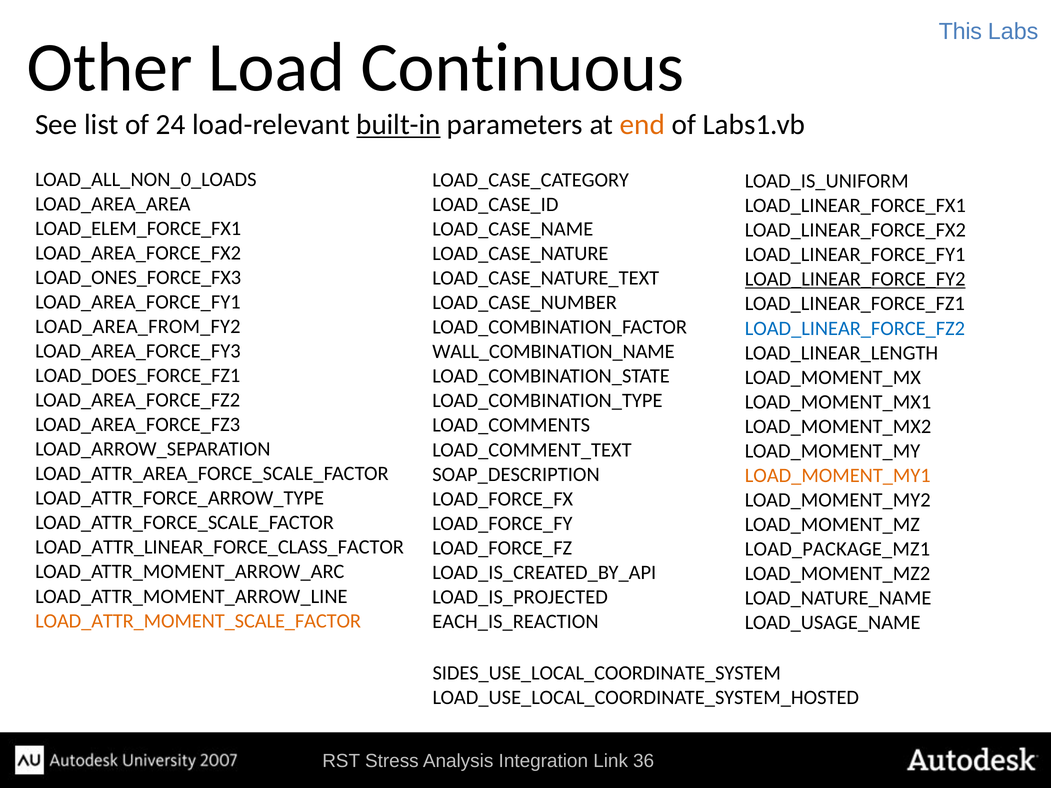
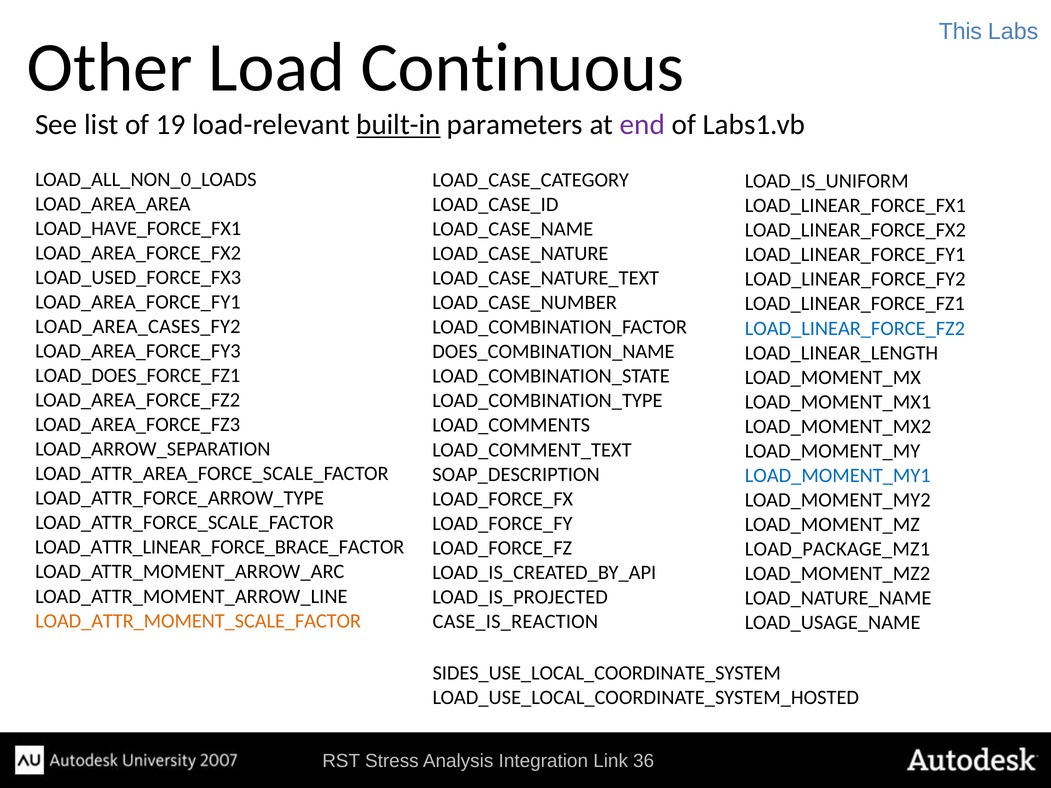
24: 24 -> 19 (171, 125)
end colour: orange -> purple (642, 125)
LOAD_ELEM_FORCE_FX1: LOAD_ELEM_FORCE_FX1 -> LOAD_HAVE_FORCE_FX1 (138, 228)
LOAD_ONES_FORCE_FX3: LOAD_ONES_FORCE_FX3 -> LOAD_USED_FORCE_FX3 (138, 277)
LOAD_LINEAR_FORCE_FY2 underline: present -> none (855, 279)
LOAD_AREA_FROM_FY2: LOAD_AREA_FROM_FY2 -> LOAD_AREA_CASES_FY2 (138, 327)
WALL_COMBINATION_NAME: WALL_COMBINATION_NAME -> DOES_COMBINATION_NAME (553, 352)
LOAD_MOMENT_MY1 colour: orange -> blue (838, 476)
LOAD_ATTR_LINEAR_FORCE_CLASS_FACTOR: LOAD_ATTR_LINEAR_FORCE_CLASS_FACTOR -> LOAD_ATTR_LINEAR_FORCE_BRACE_FACTOR (220, 547)
EACH_IS_REACTION: EACH_IS_REACTION -> CASE_IS_REACTION (515, 622)
